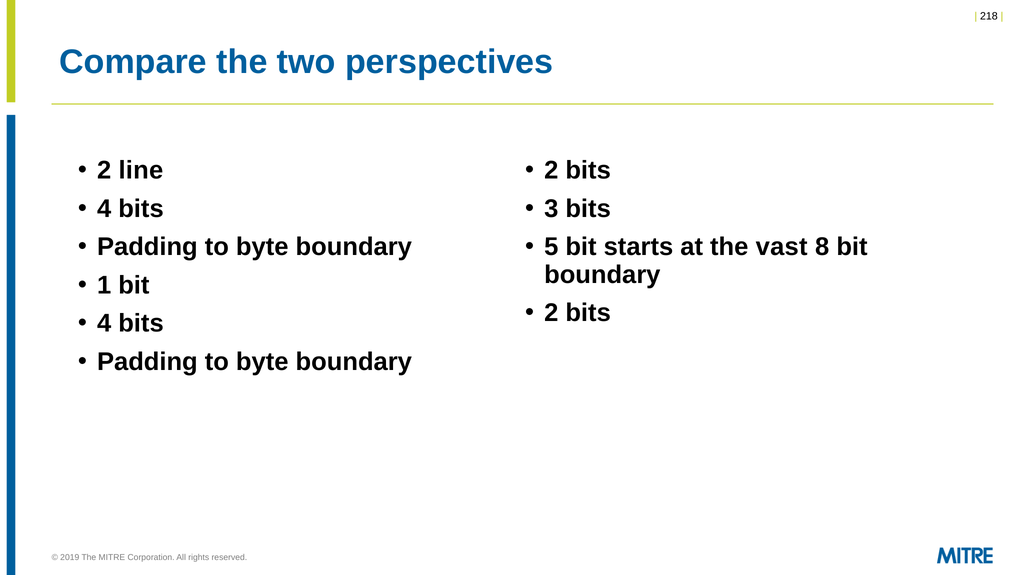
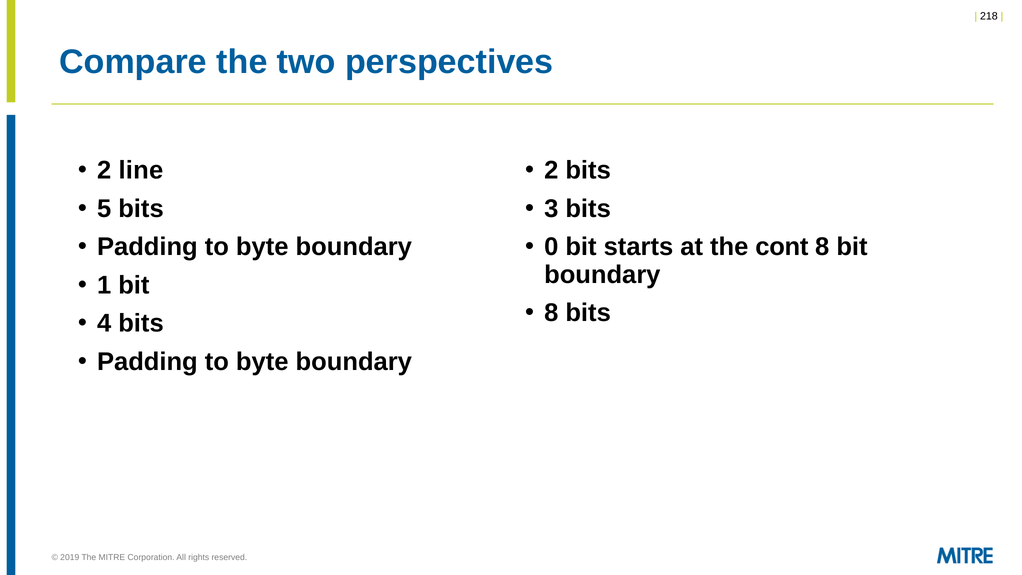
4: 4 -> 5 (104, 209)
5: 5 -> 0 (551, 247)
vast: vast -> cont (782, 247)
2: 2 -> 8 (551, 313)
